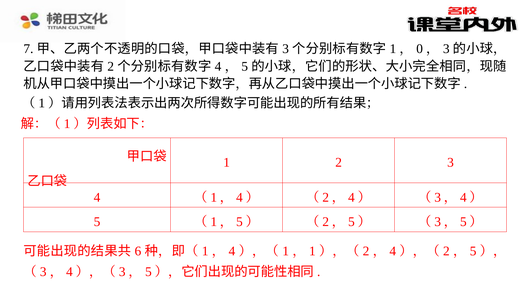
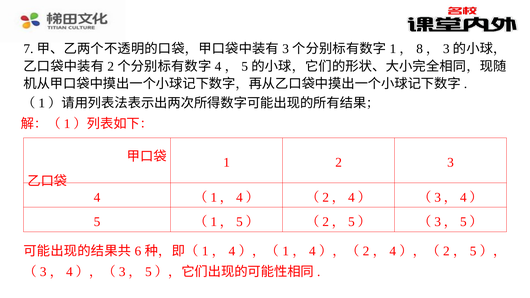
0: 0 -> 8 (420, 49)
1: 1 -> 4 (312, 251)
